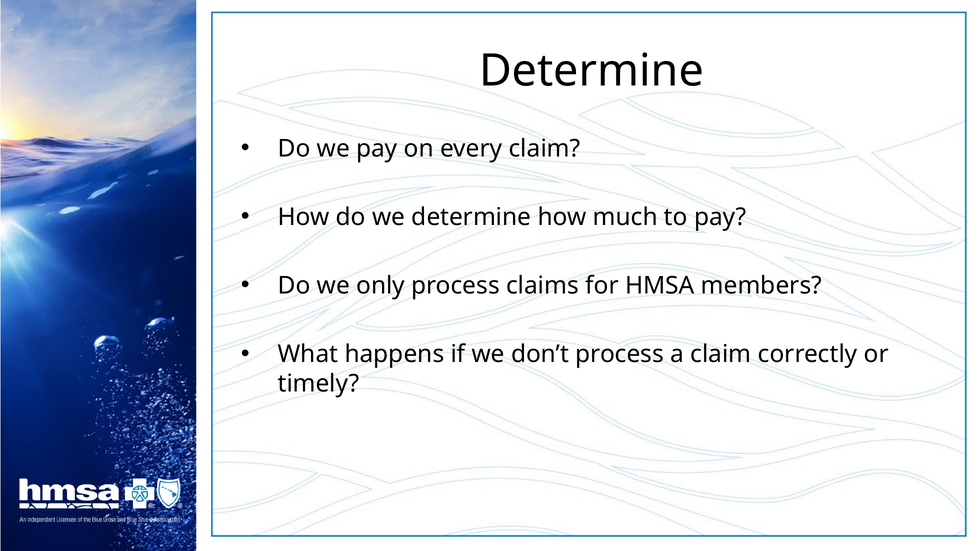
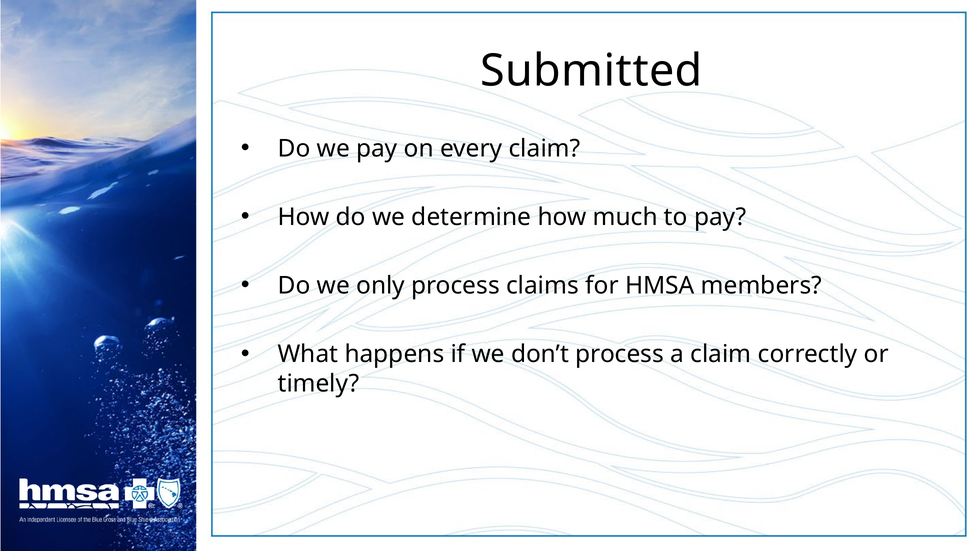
Determine: Determine -> Submitted (591, 71)
